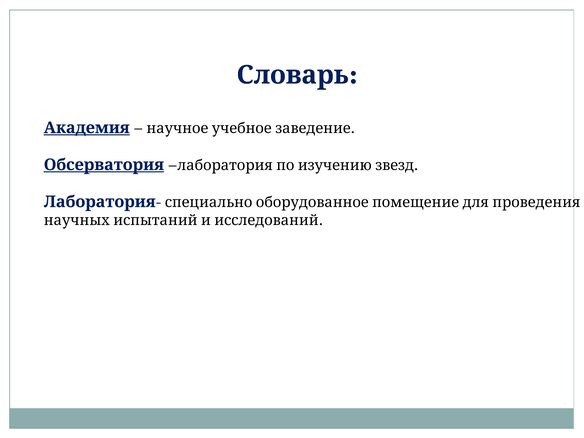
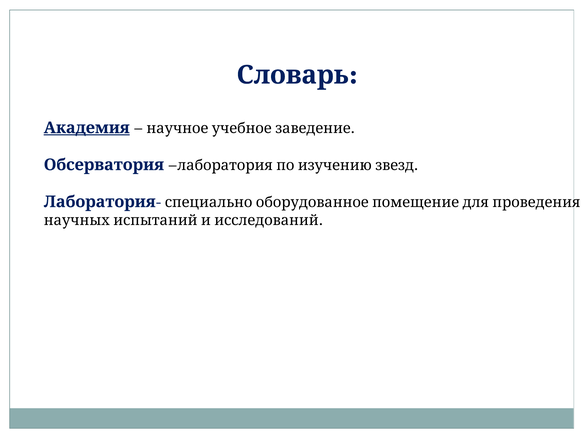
Обсерватория underline: present -> none (104, 165)
